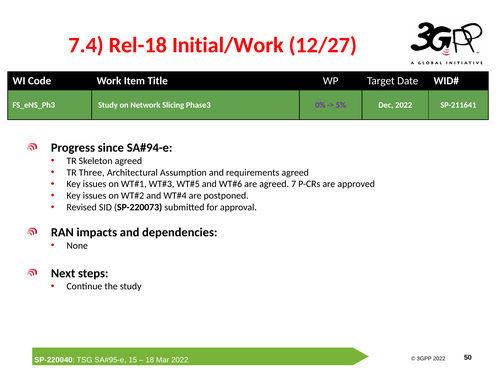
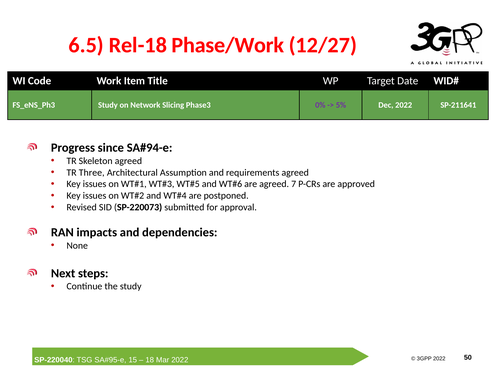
7.4: 7.4 -> 6.5 (86, 45)
Initial/Work: Initial/Work -> Phase/Work (228, 45)
